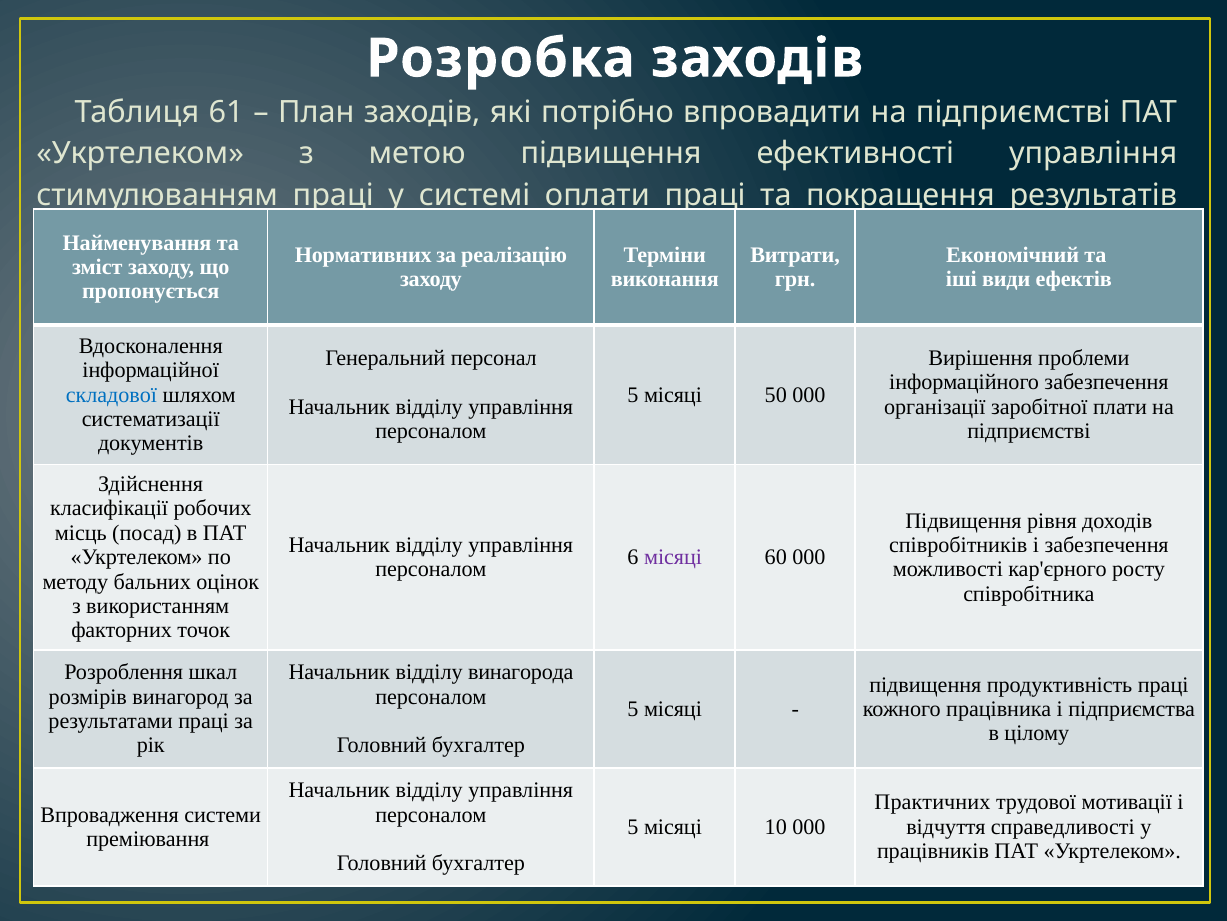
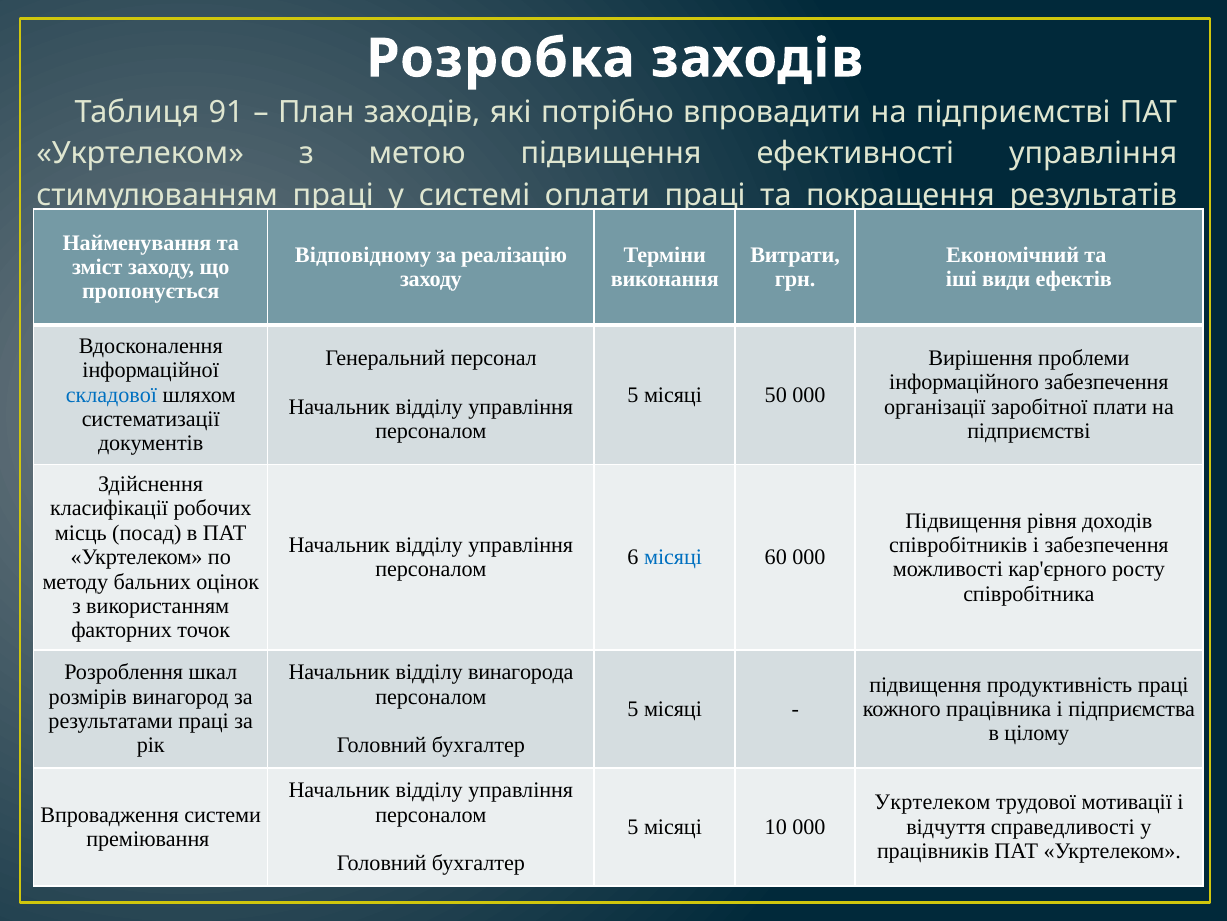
61: 61 -> 91 (226, 112)
Нормативних: Нормативних -> Відповідному (363, 255)
місяці colour: purple -> blue (673, 557)
Практичних: Практичних -> Укртелеком (932, 802)
